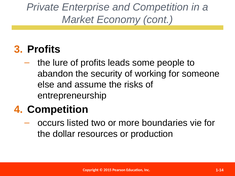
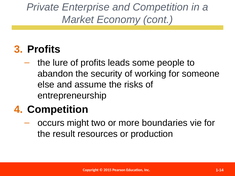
listed: listed -> might (78, 123)
dollar: dollar -> result (64, 134)
